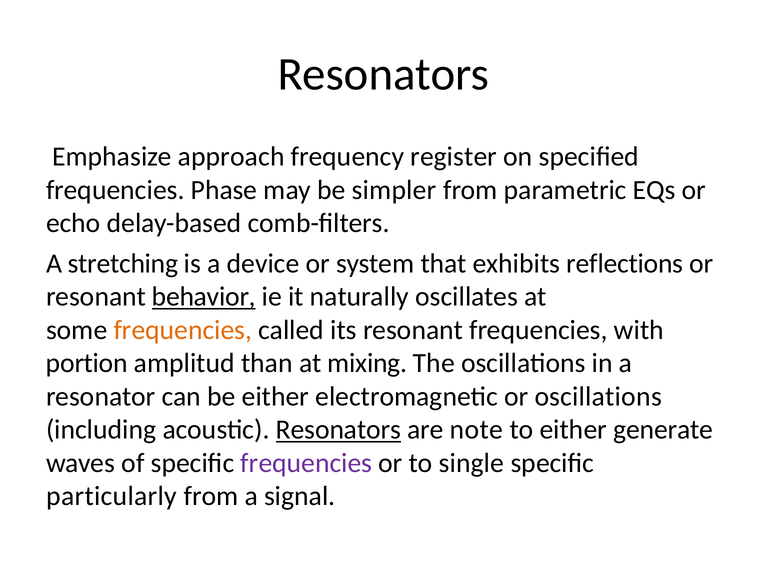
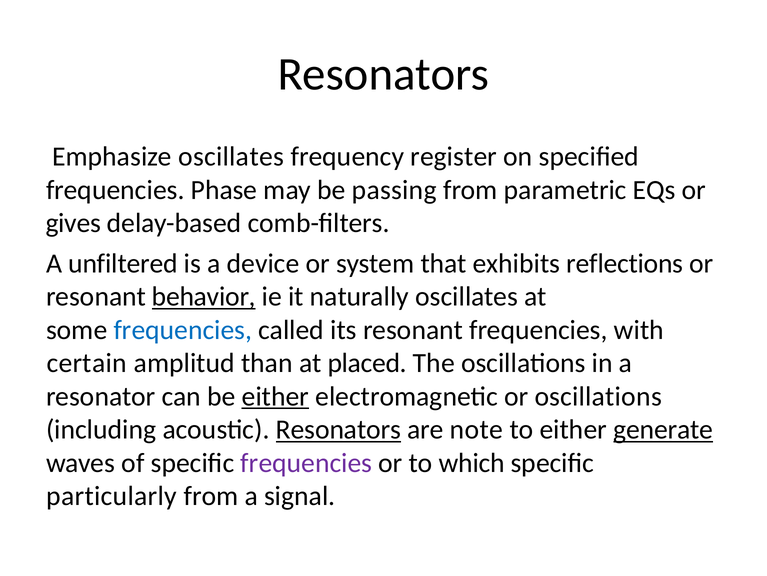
Emphasize approach: approach -> oscillates (231, 157)
simpler: simpler -> passing (394, 190)
echo: echo -> gives (73, 223)
stretching: stretching -> unfiltered (123, 263)
frequencies colour: orange -> blue (183, 330)
portion: portion -> certain (87, 363)
mixing: mixing -> placed (367, 363)
either underline: none -> present (275, 396)
generate underline: none -> present (663, 429)
single: single -> which (472, 462)
